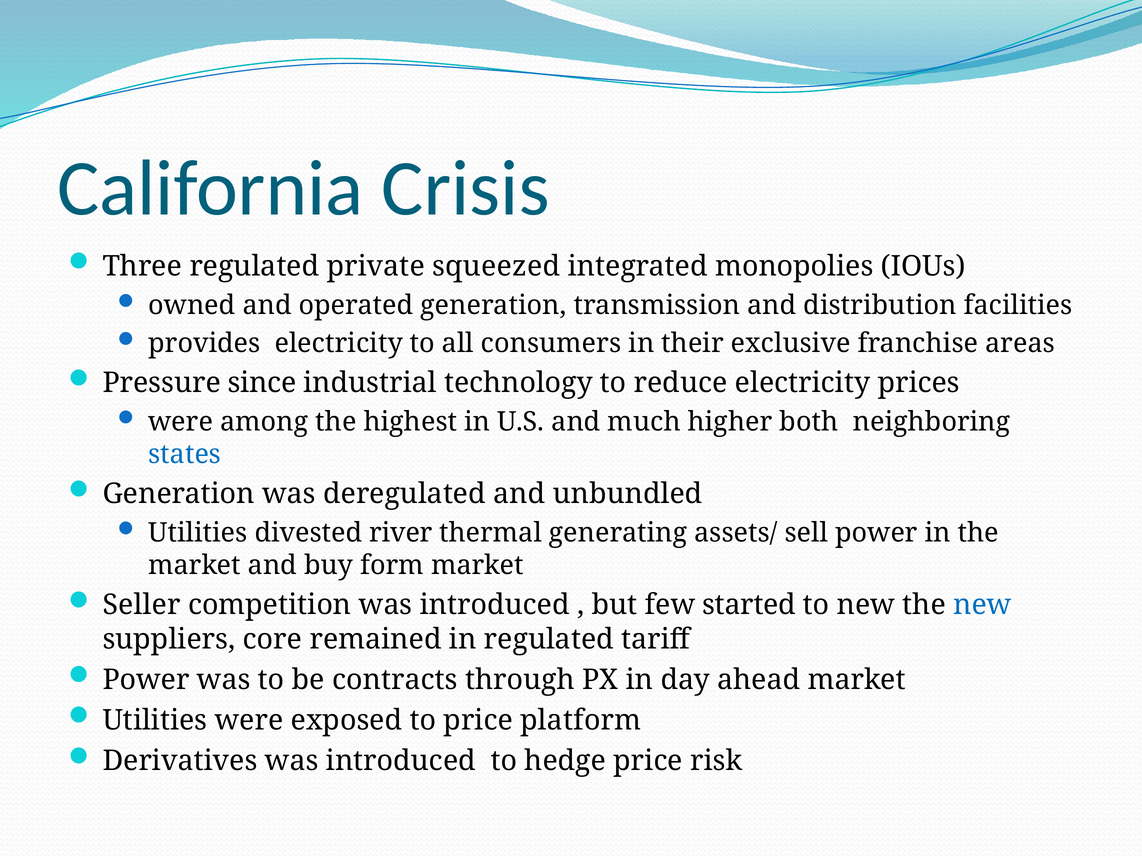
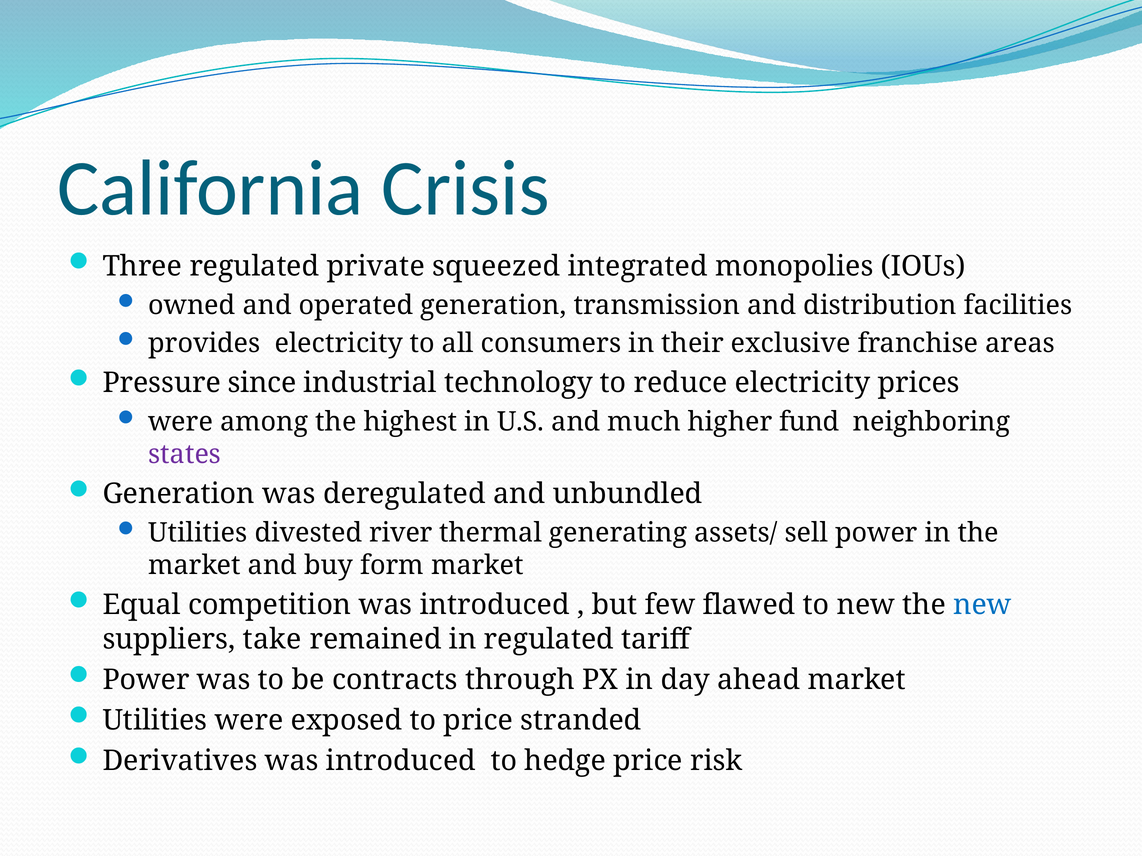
both: both -> fund (809, 422)
states colour: blue -> purple (185, 455)
Seller: Seller -> Equal (142, 605)
started: started -> flawed (749, 605)
core: core -> take (272, 640)
platform: platform -> stranded (581, 721)
